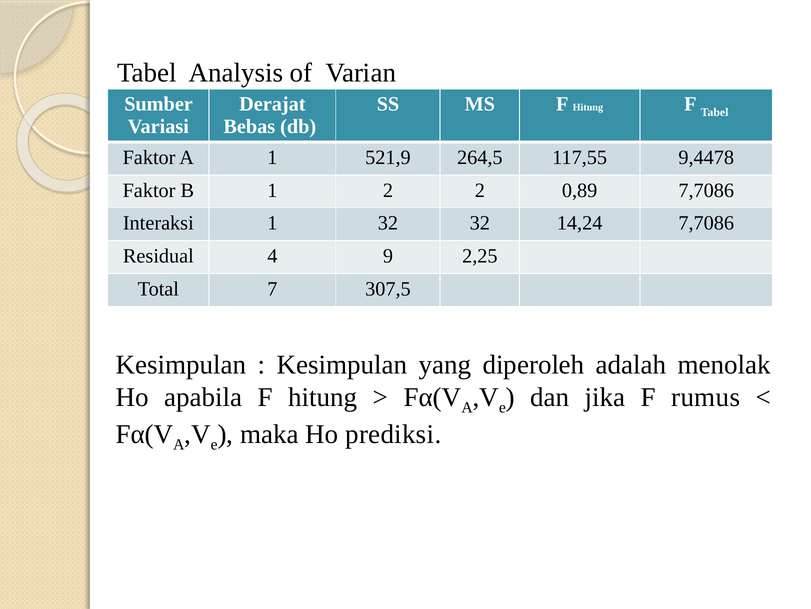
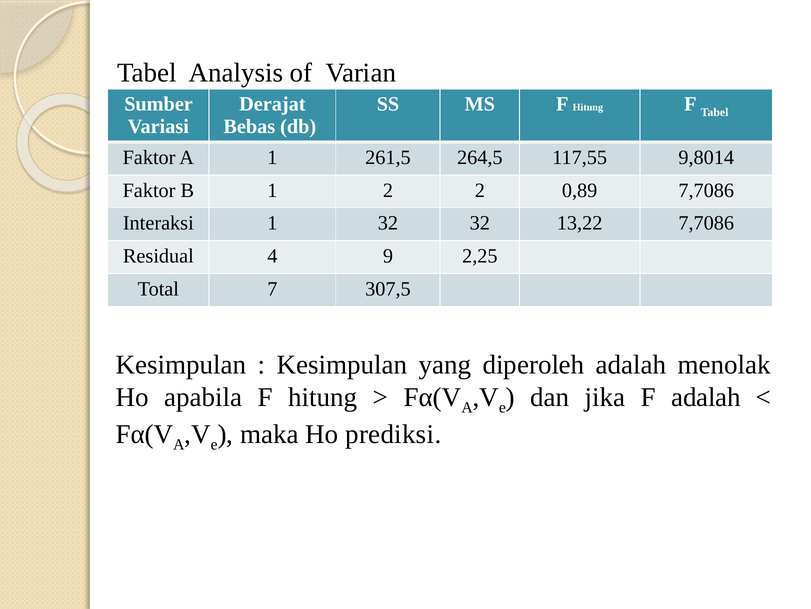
521,9: 521,9 -> 261,5 (388, 157)
9,4478: 9,4478 -> 9,8014 (706, 157)
14,24: 14,24 -> 13,22 (580, 223)
F rumus: rumus -> adalah (706, 397)
